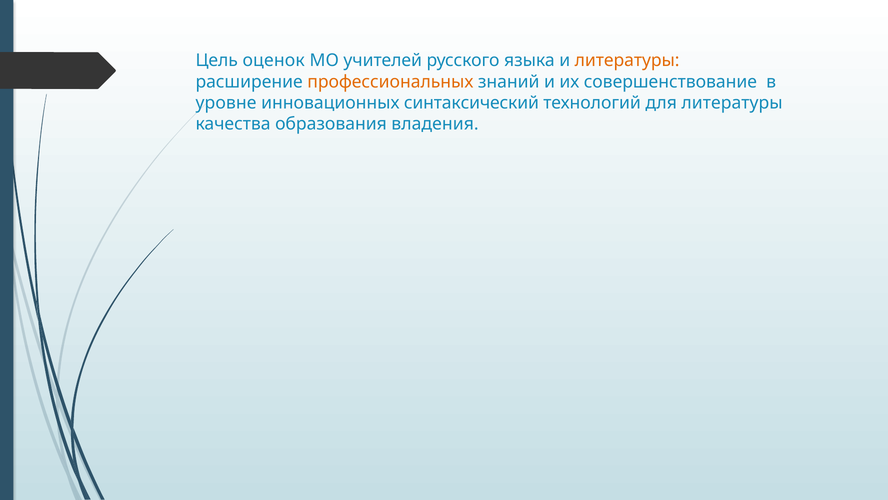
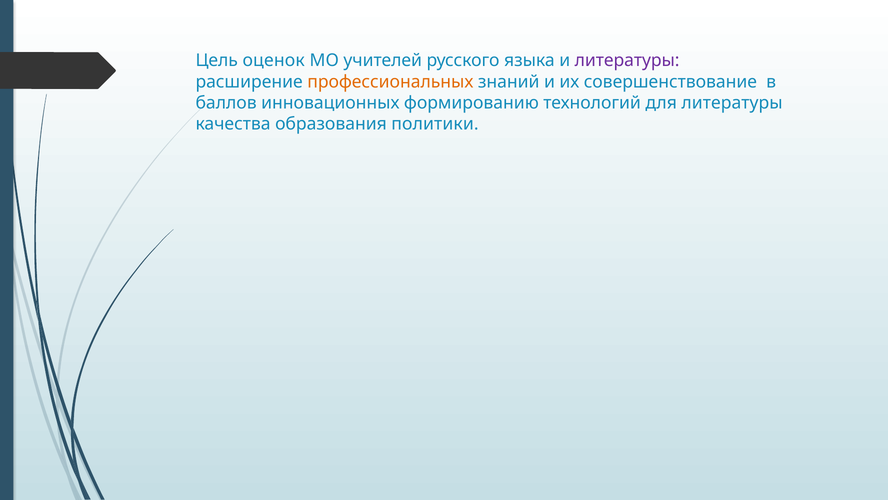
литературы colour: orange -> purple (627, 61)
уровне: уровне -> баллов (226, 103)
синтаксический: синтаксический -> формированию (471, 103)
владения: владения -> политики (435, 124)
